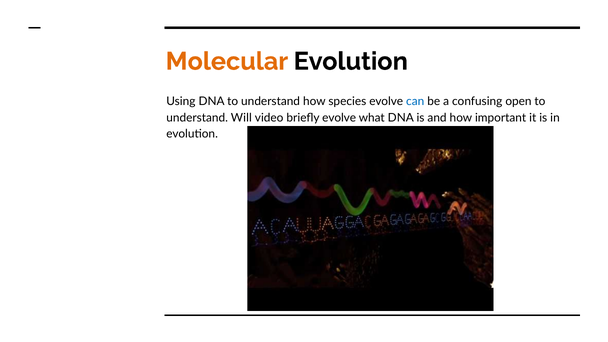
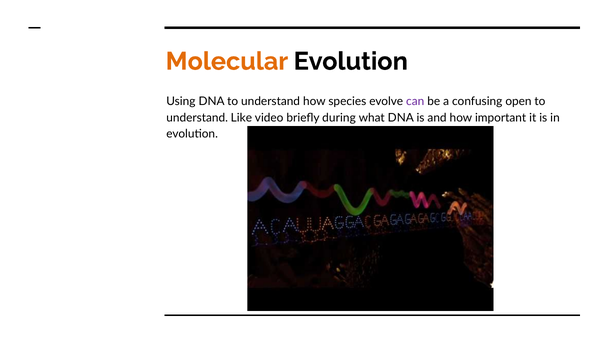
can colour: blue -> purple (415, 101)
Will: Will -> Like (241, 118)
briefly evolve: evolve -> during (339, 118)
